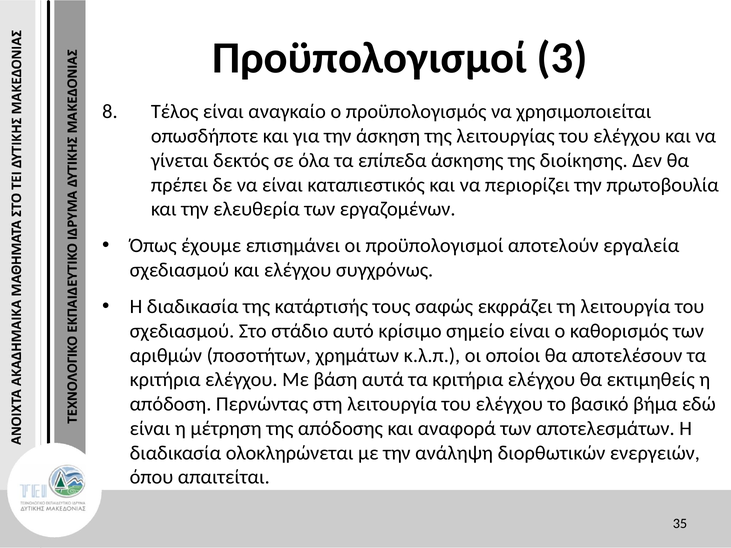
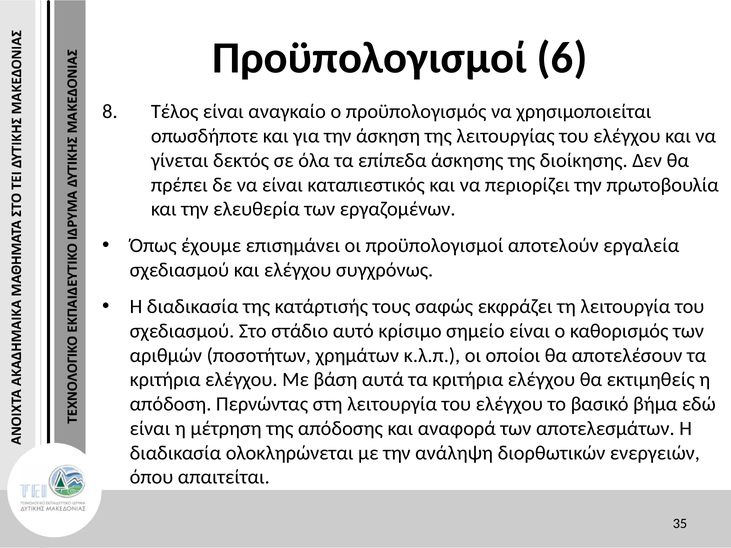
3: 3 -> 6 (562, 58)
